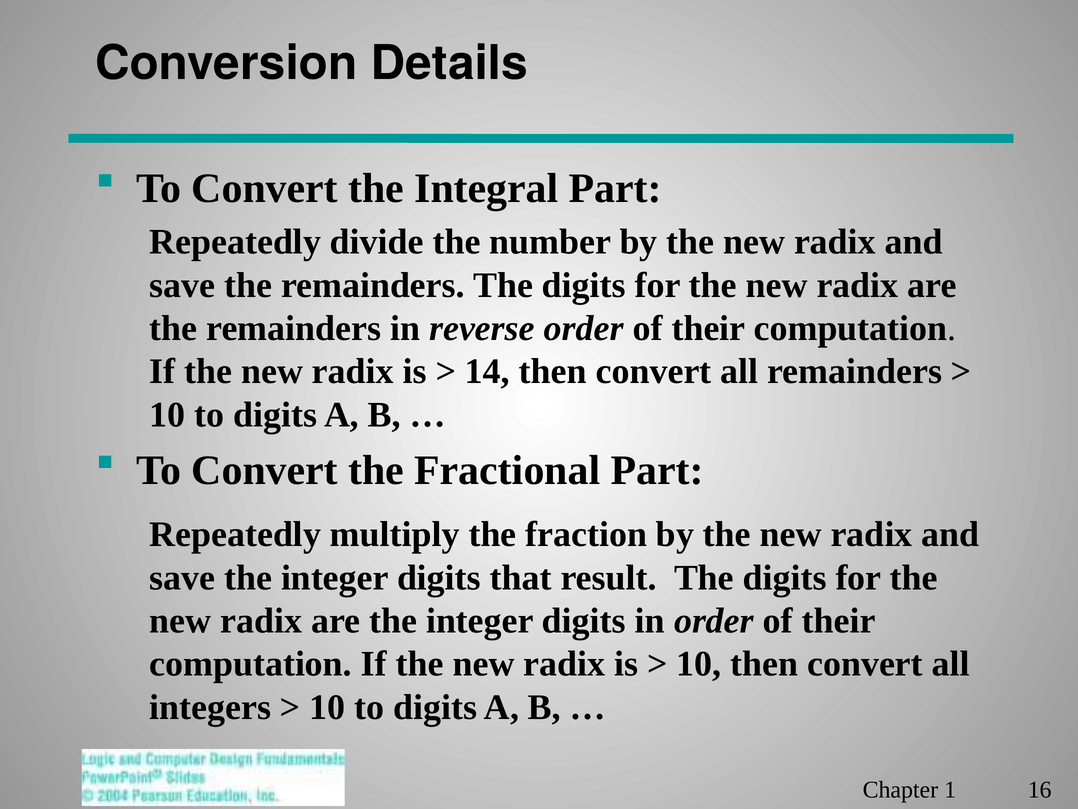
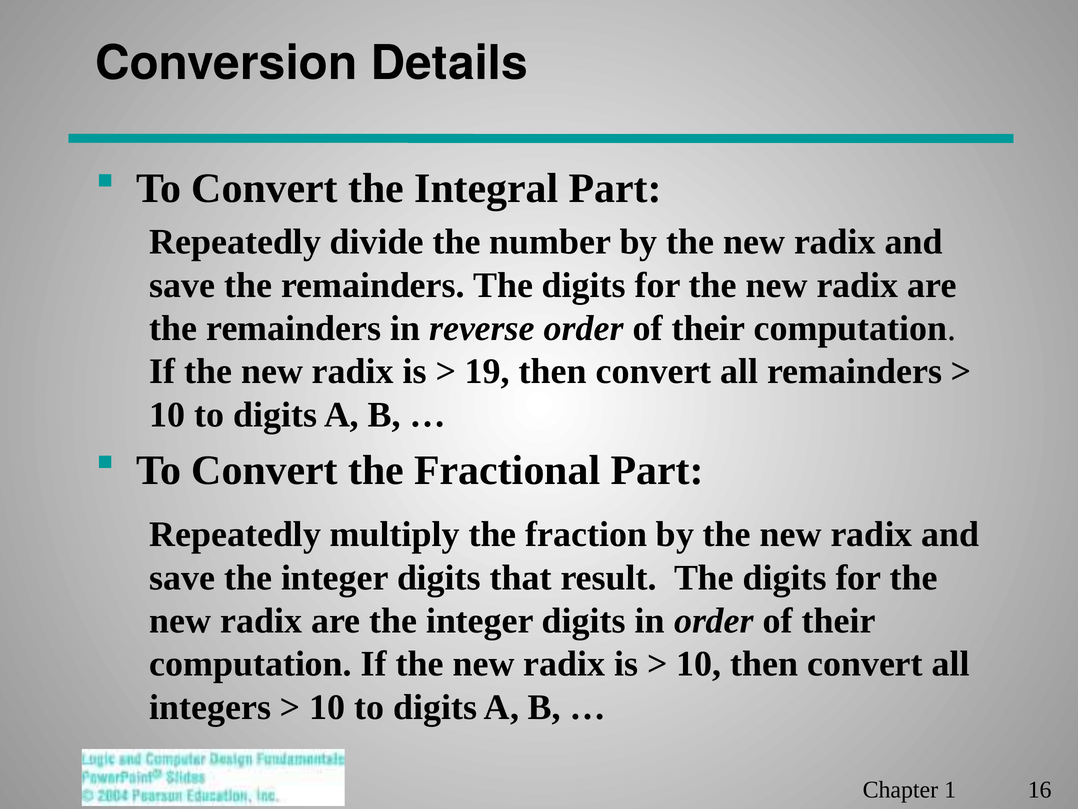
14: 14 -> 19 (487, 371)
